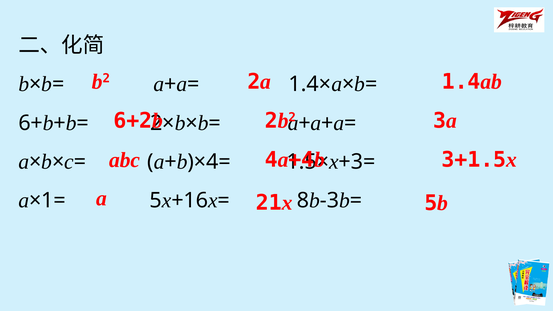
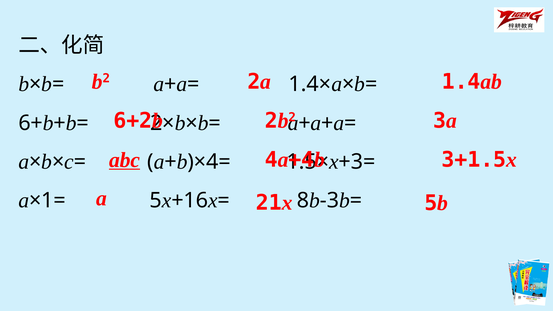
abc underline: none -> present (125, 160)
